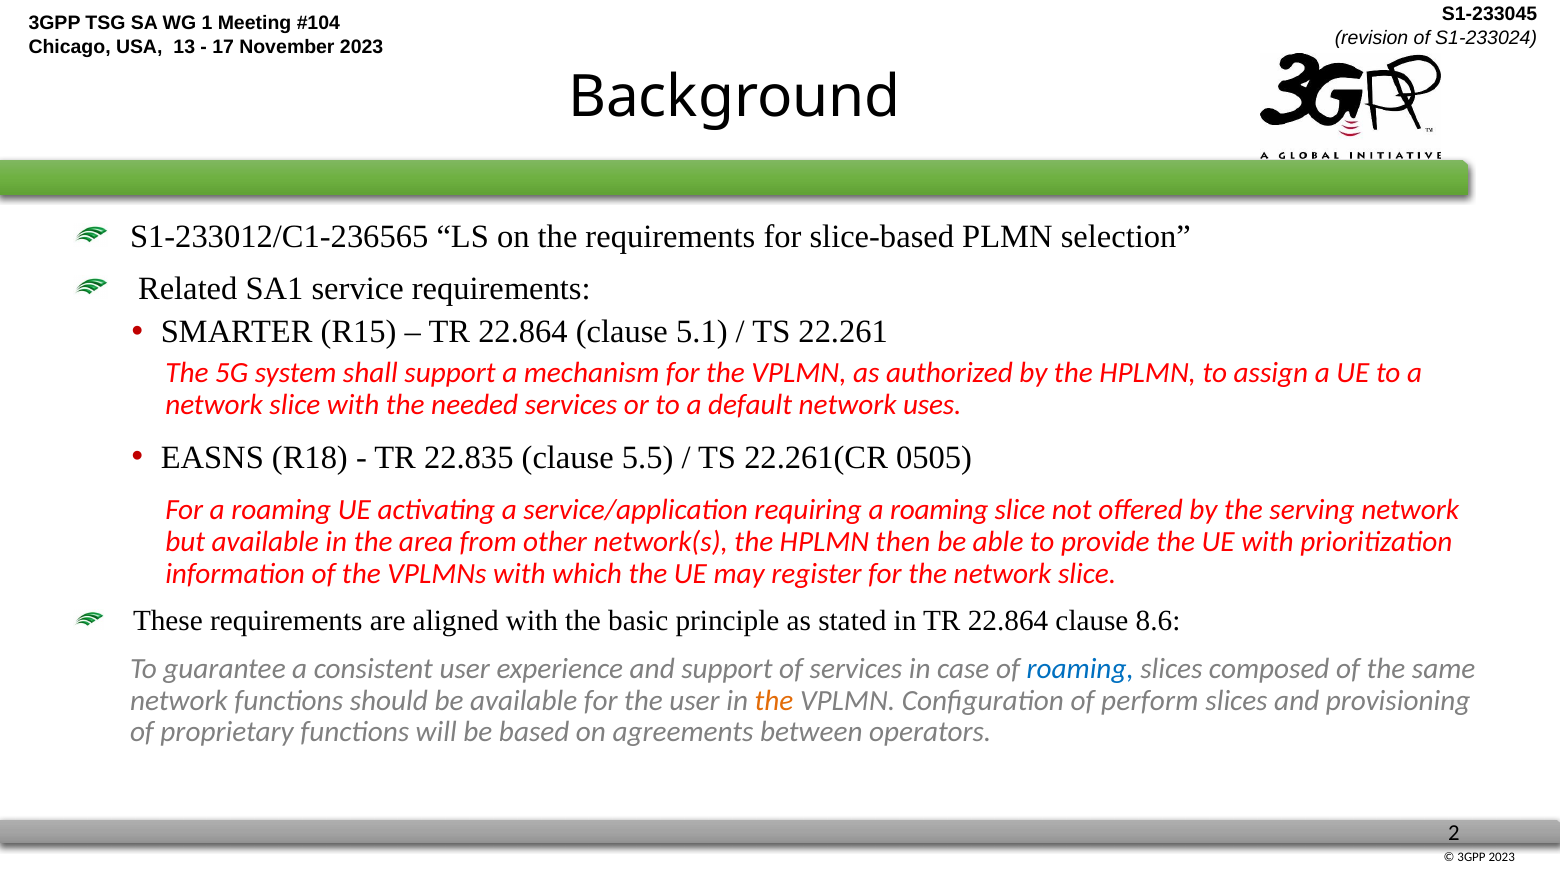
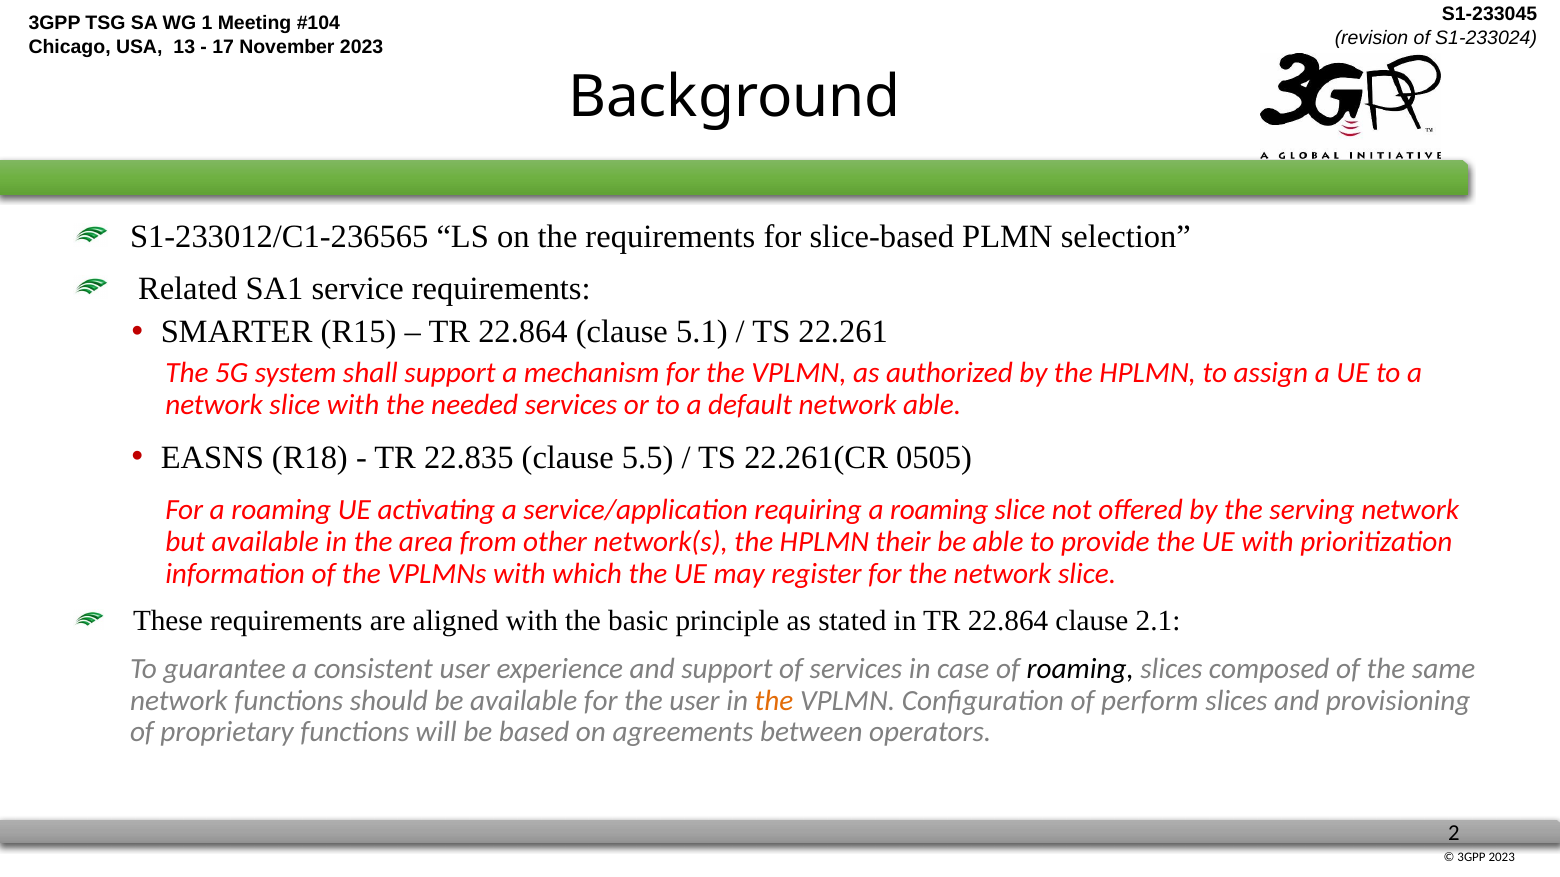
network uses: uses -> able (932, 405)
then: then -> their (903, 542)
8.6: 8.6 -> 2.1 (1158, 622)
roaming colour: blue -> black (1080, 670)
